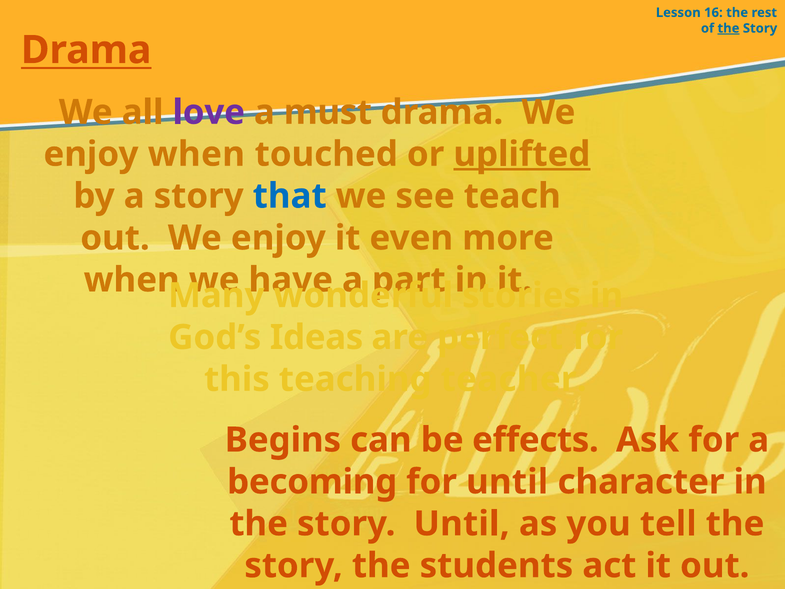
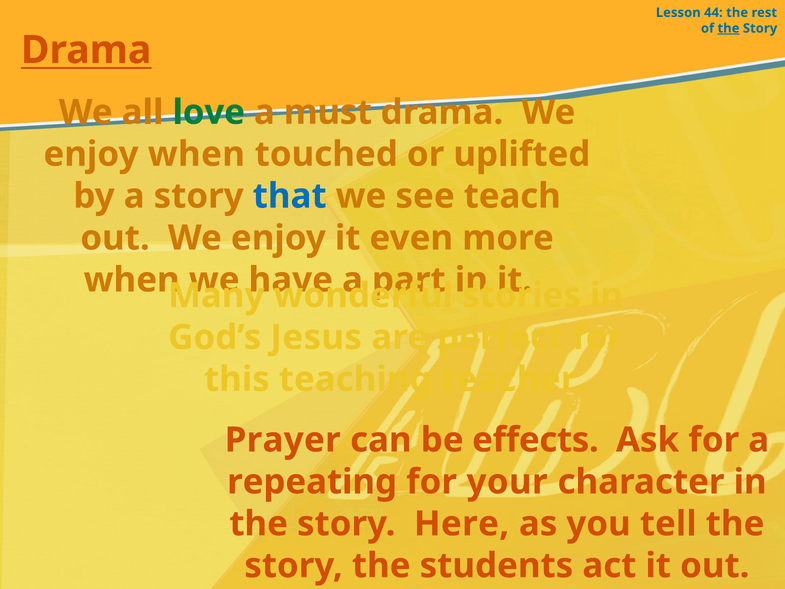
16: 16 -> 44 (713, 13)
love colour: purple -> green (209, 112)
uplifted underline: present -> none (522, 154)
Ideas: Ideas -> Jesus (316, 337)
Begins: Begins -> Prayer (283, 440)
becoming: becoming -> repeating (312, 482)
for until: until -> your (507, 482)
story Until: Until -> Here (462, 524)
